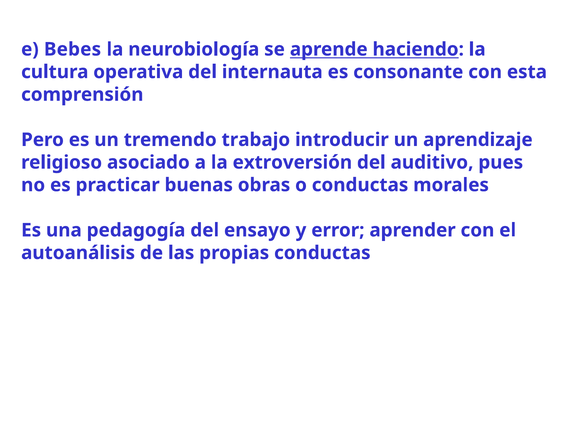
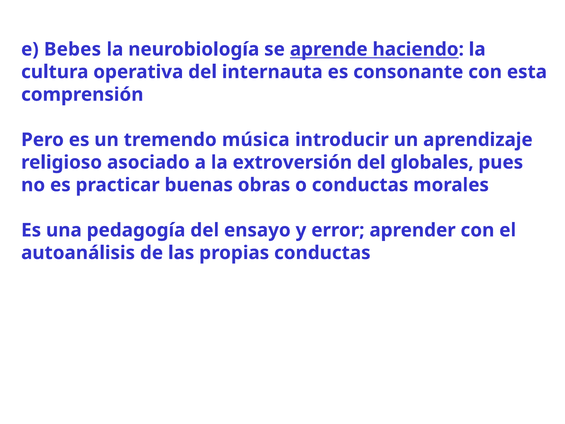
trabajo: trabajo -> música (256, 140)
auditivo: auditivo -> globales (432, 162)
